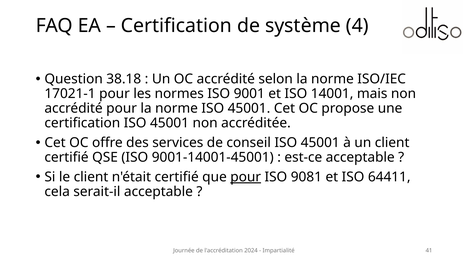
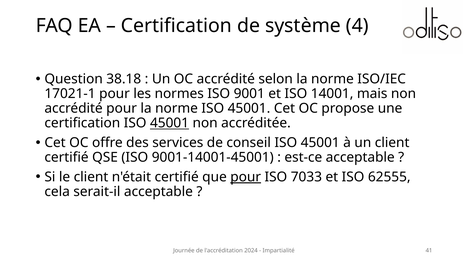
45001 underline: none -> present (170, 123)
9081: 9081 -> 7033 (306, 177)
64411: 64411 -> 62555 (389, 177)
